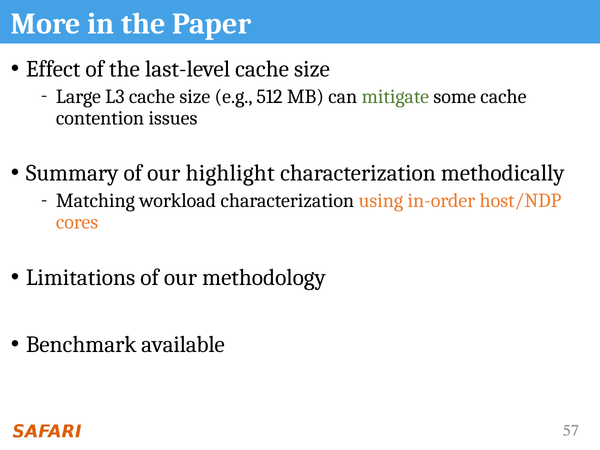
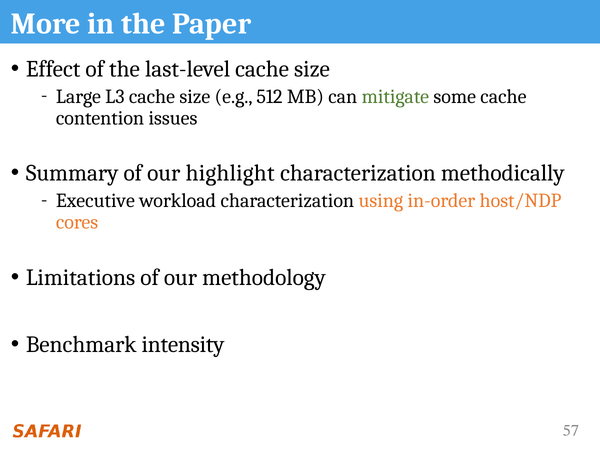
Matching: Matching -> Executive (95, 201)
available: available -> intensity (183, 345)
